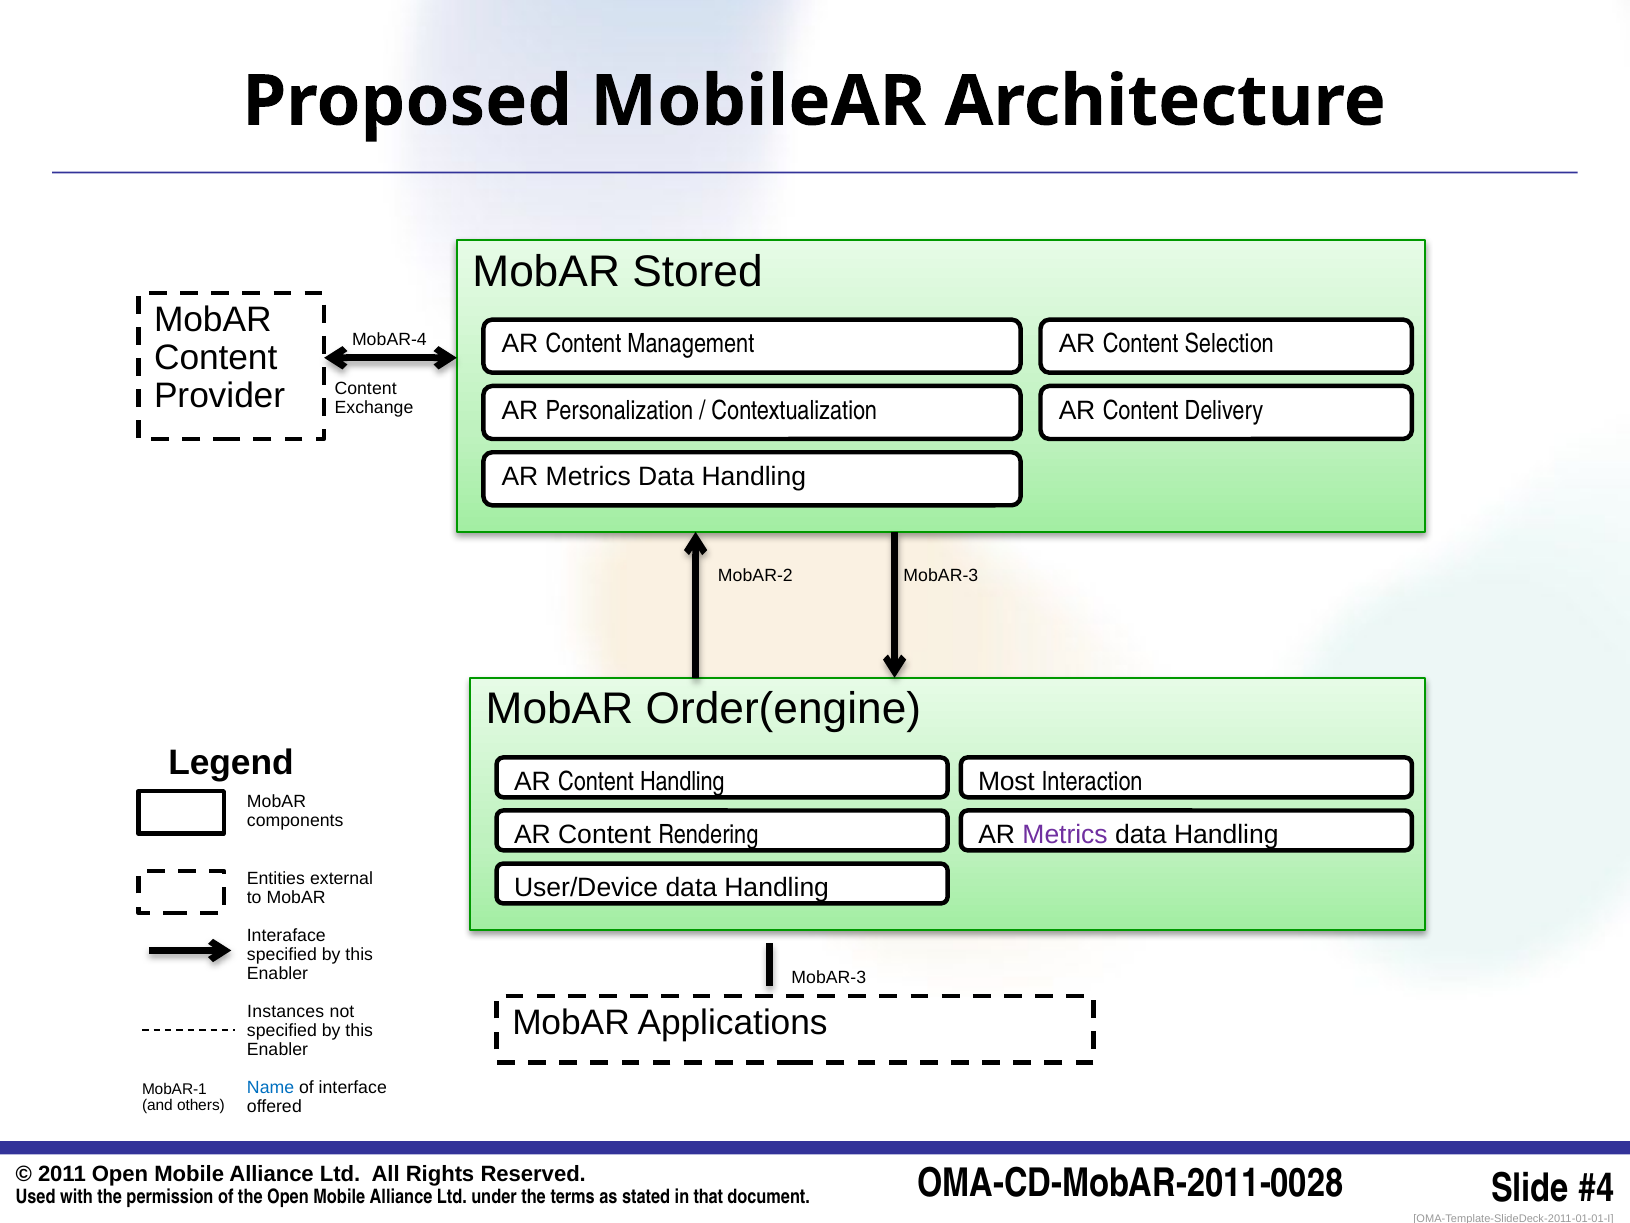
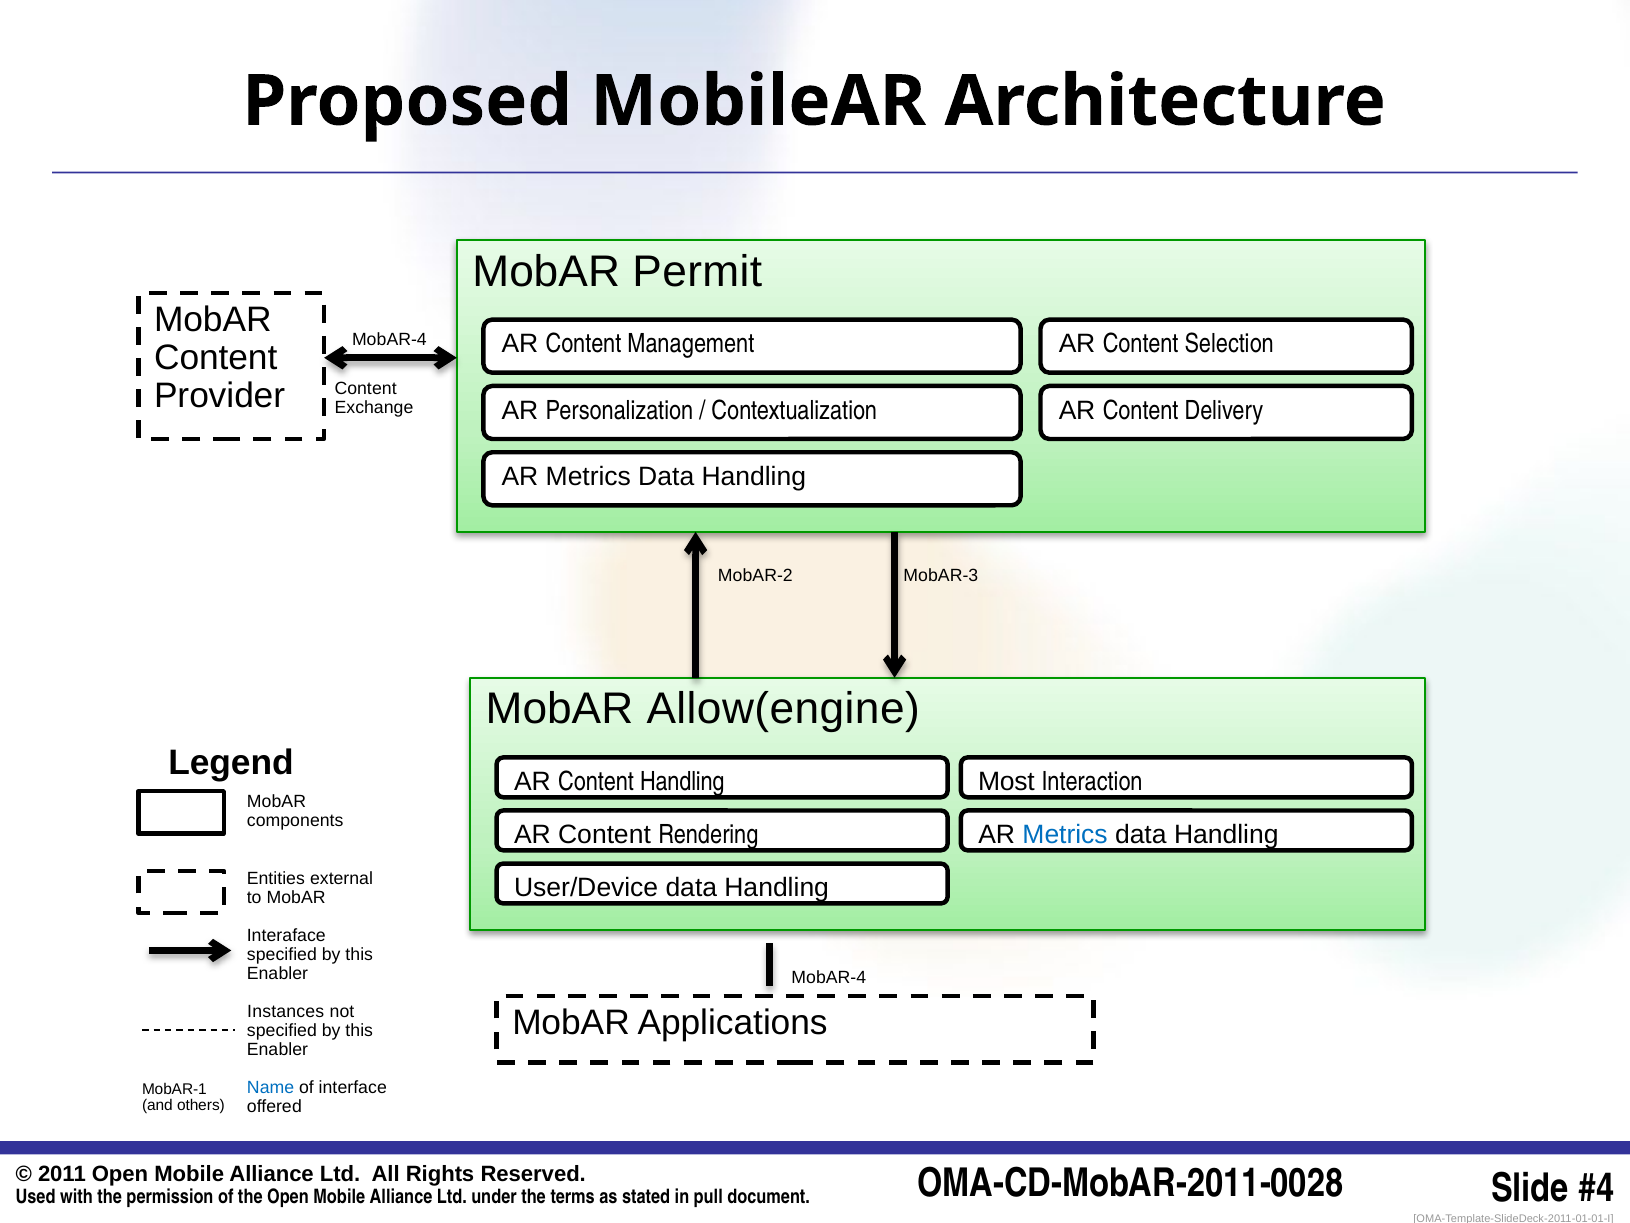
Stored: Stored -> Permit (697, 271)
Order(engine: Order(engine -> Allow(engine (783, 709)
Metrics colour: purple -> blue (1065, 834)
MobAR-3: MobAR-3 -> MobAR-4 (829, 978)
that: that -> pull (708, 1196)
